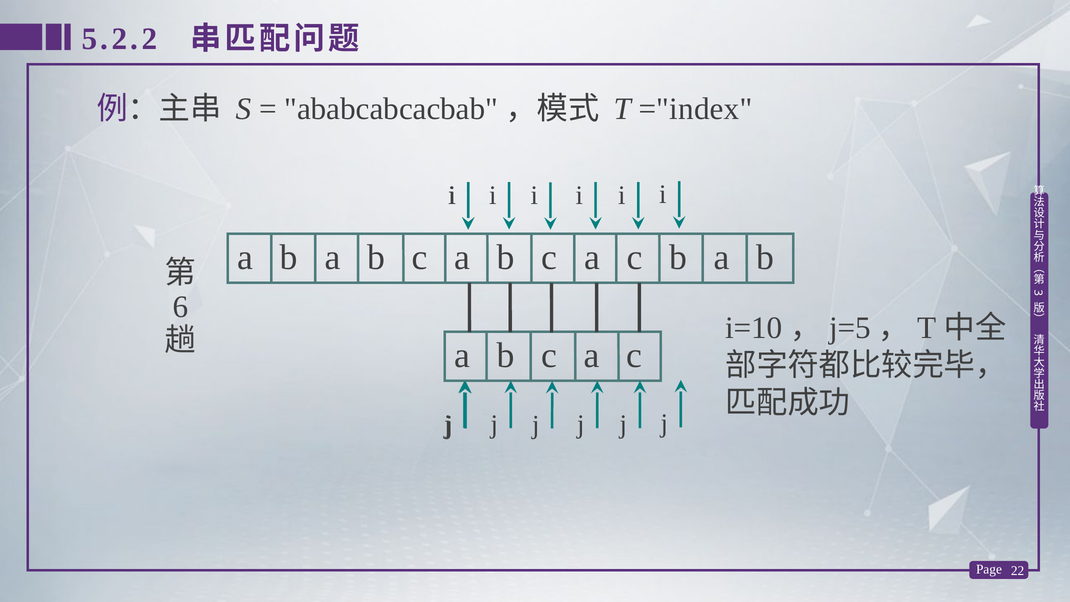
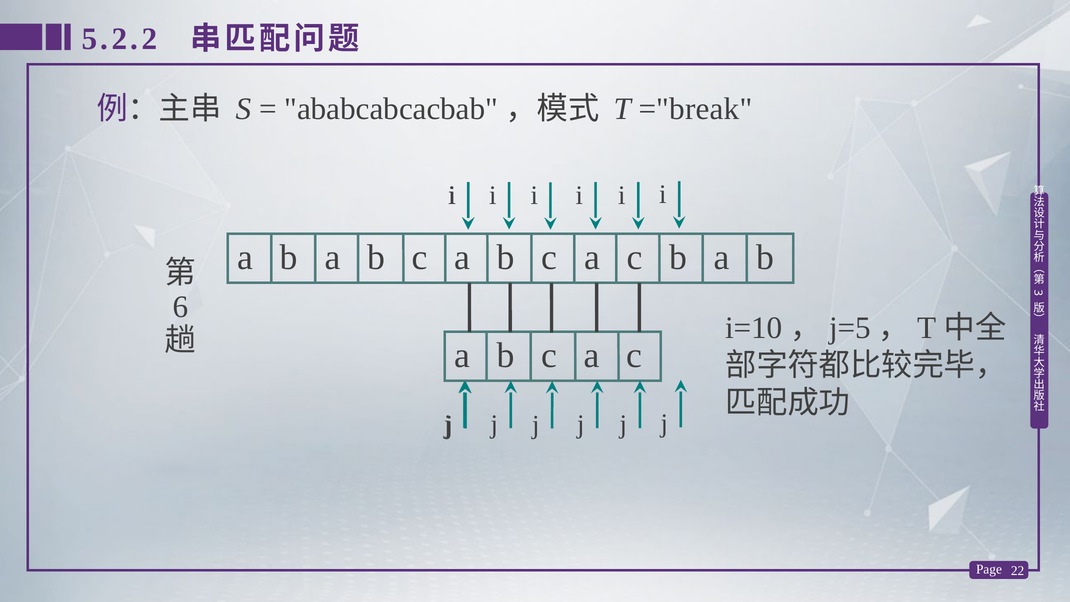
="index: ="index -> ="break (696, 109)
